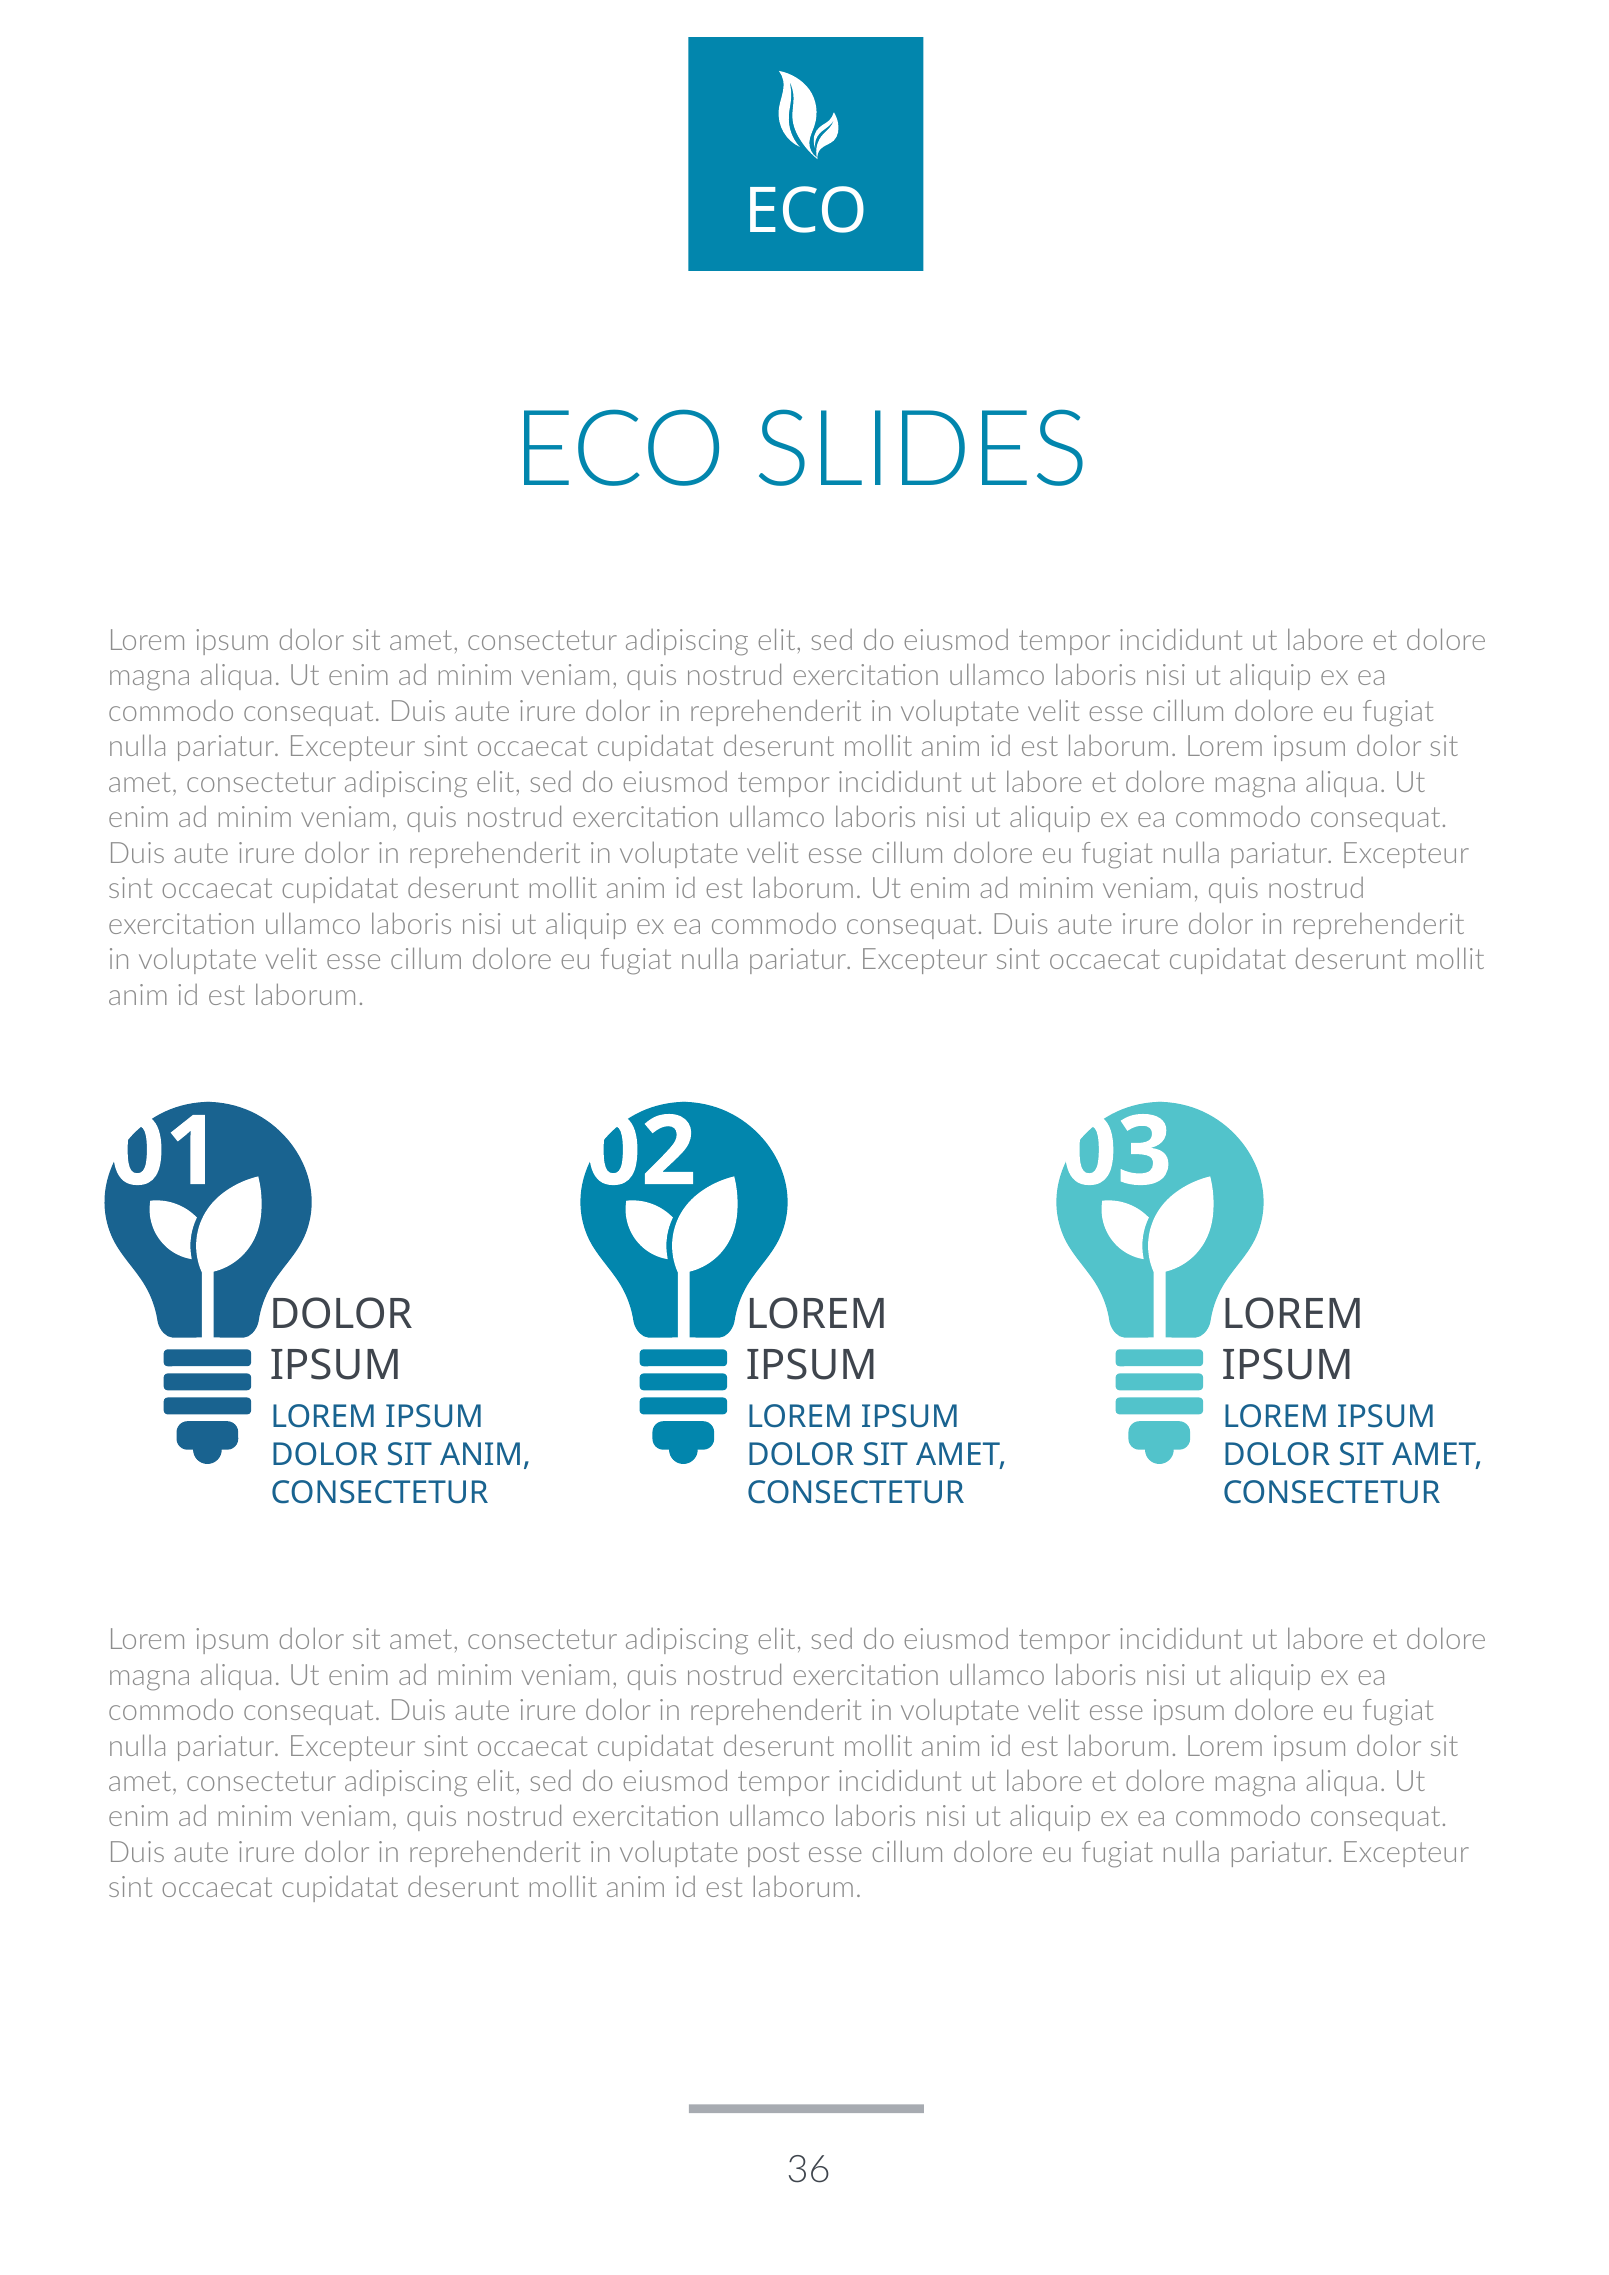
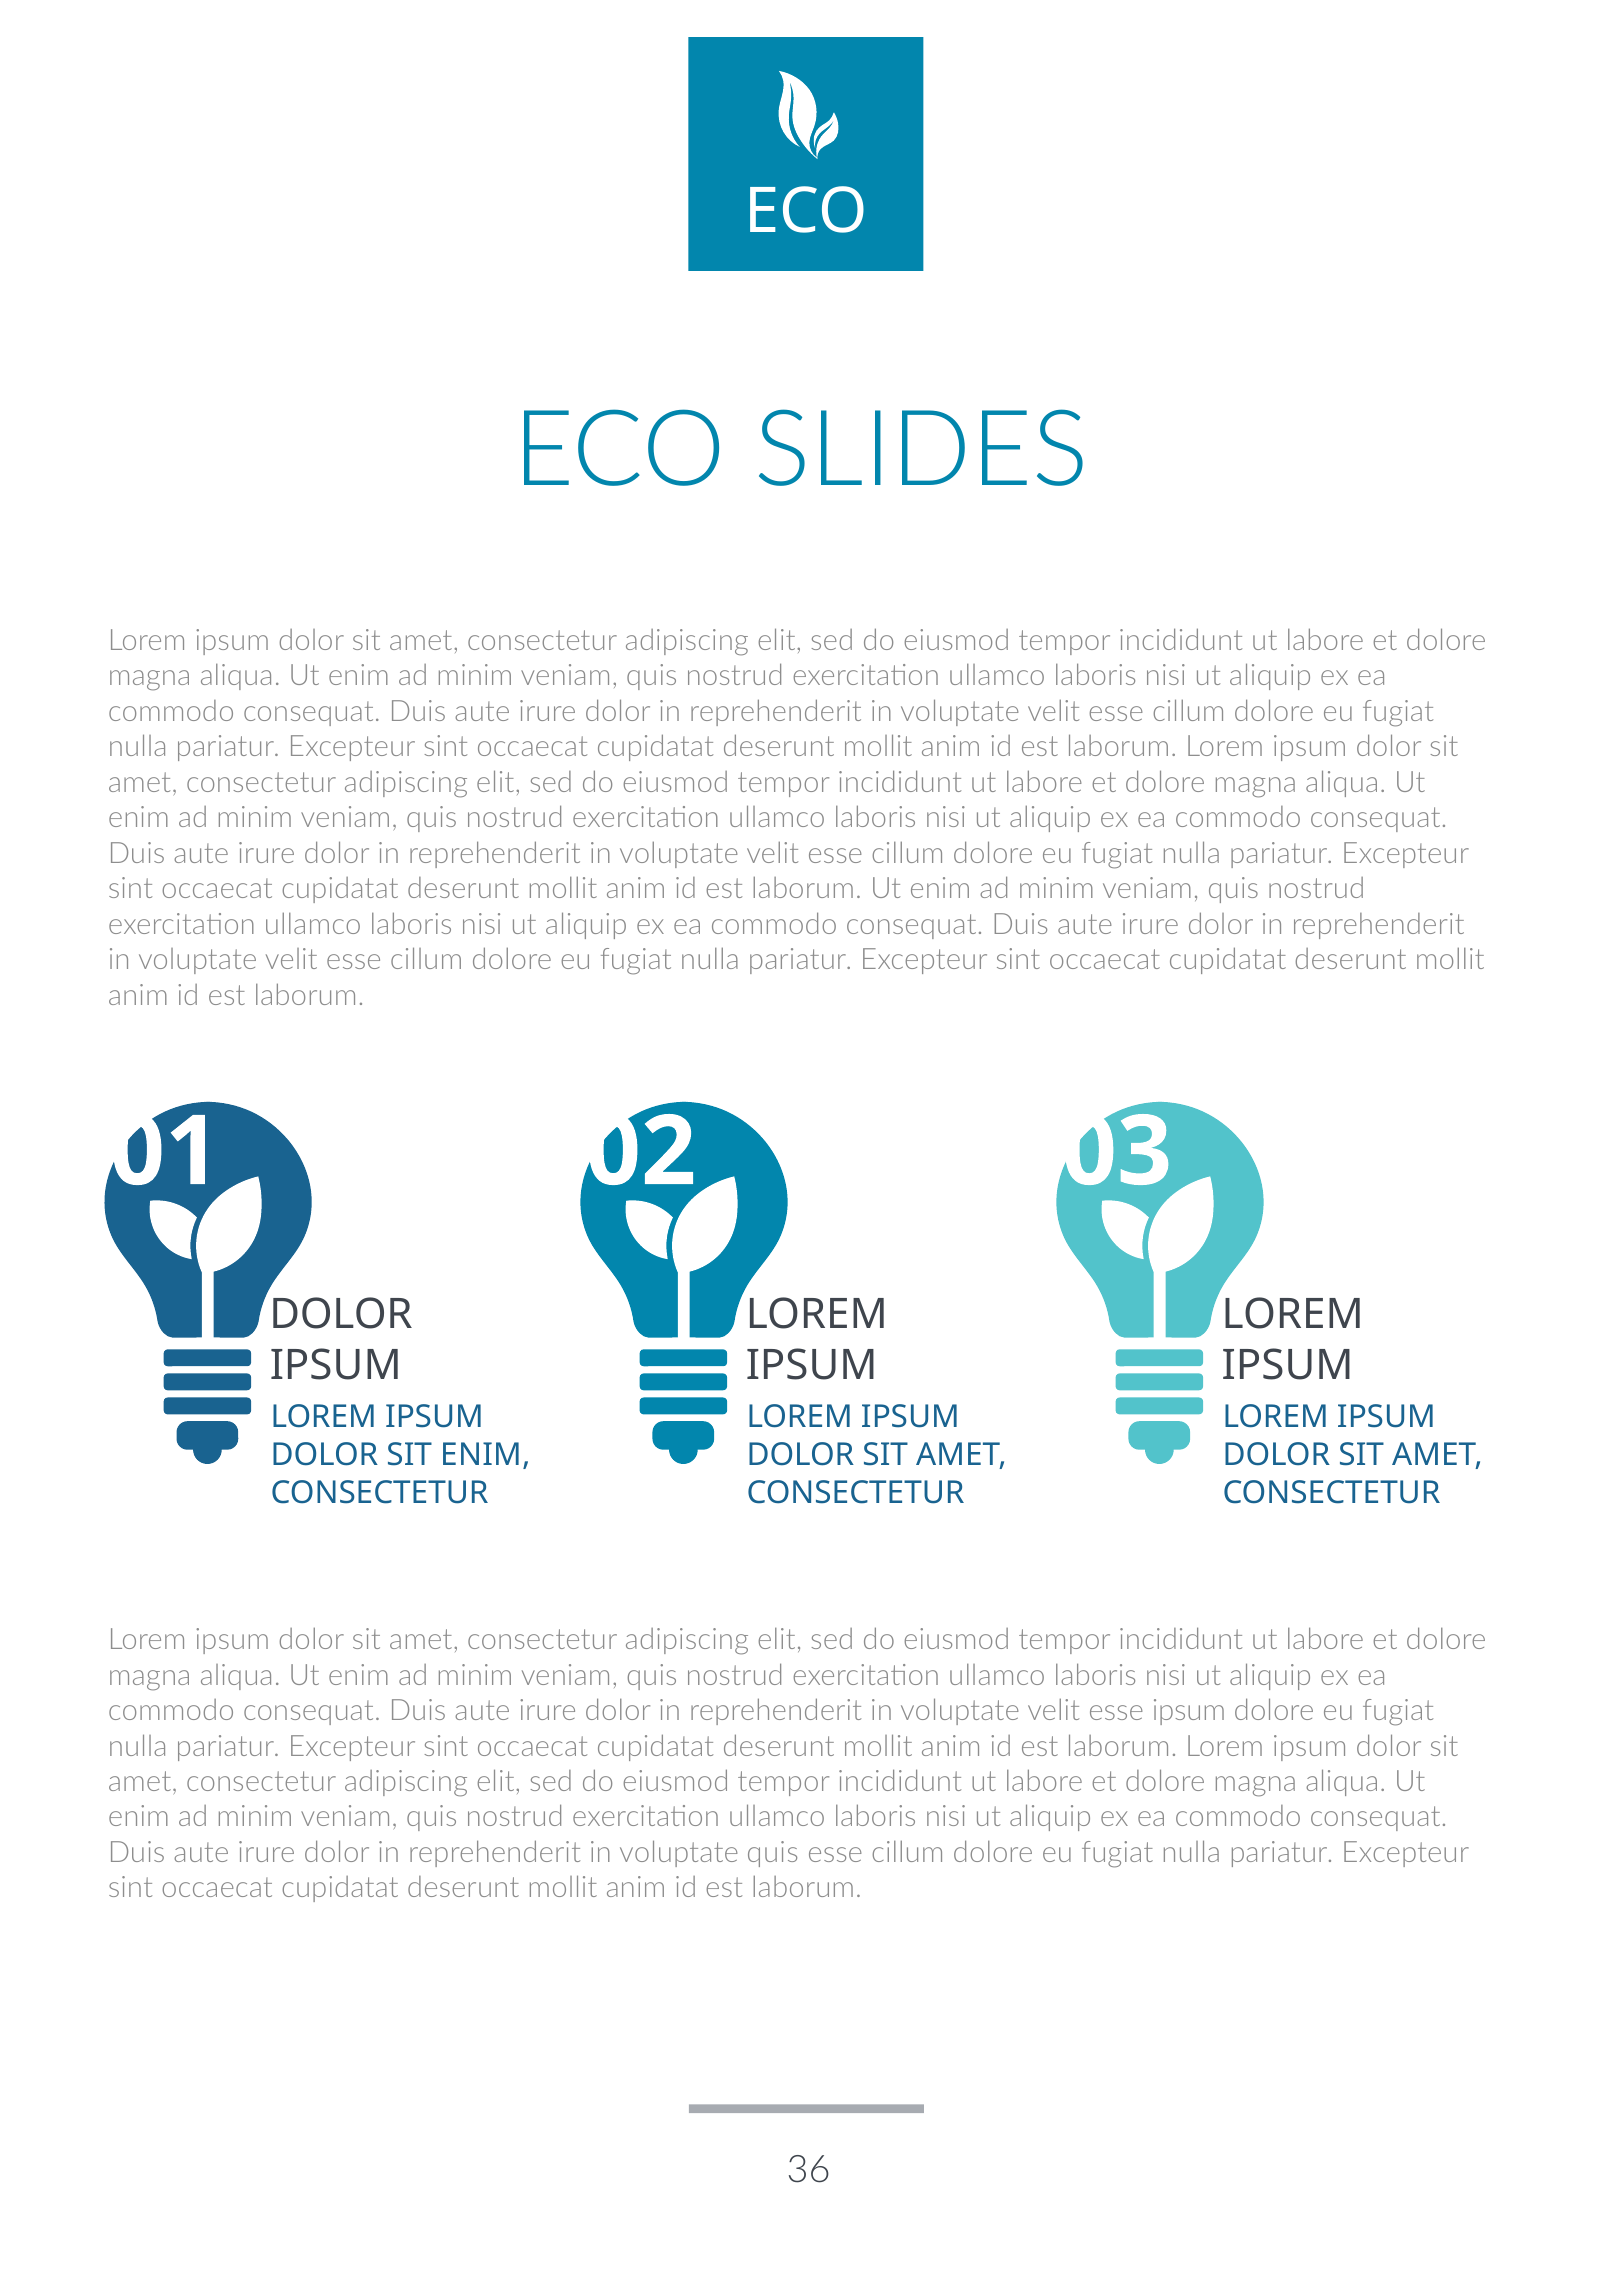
SIT ANIM: ANIM -> ENIM (485, 1455)
voluptate post: post -> quis (773, 1852)
